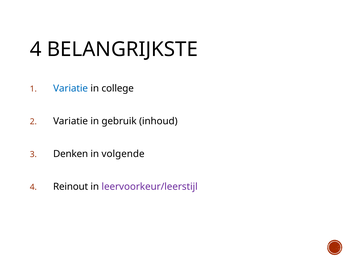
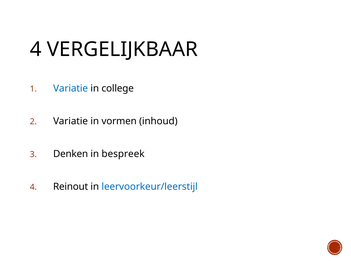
BELANGRIJKSTE: BELANGRIJKSTE -> VERGELIJKBAAR (122, 49)
gebruik: gebruik -> vormen (119, 121)
volgende: volgende -> bespreek (123, 154)
leervoorkeur/leerstijl colour: purple -> blue (150, 187)
